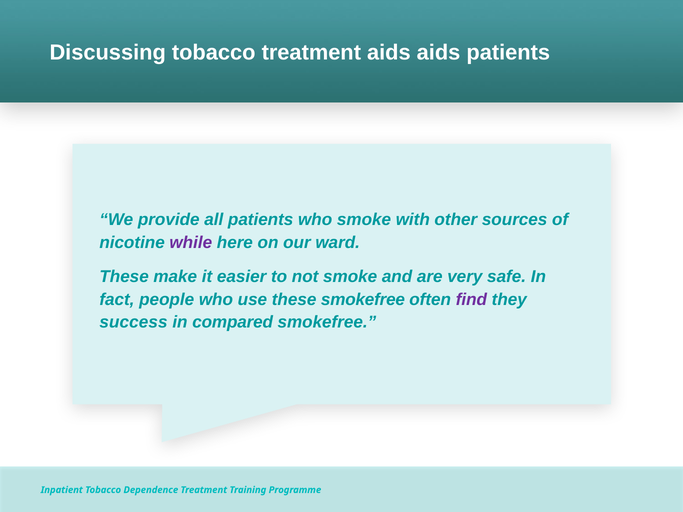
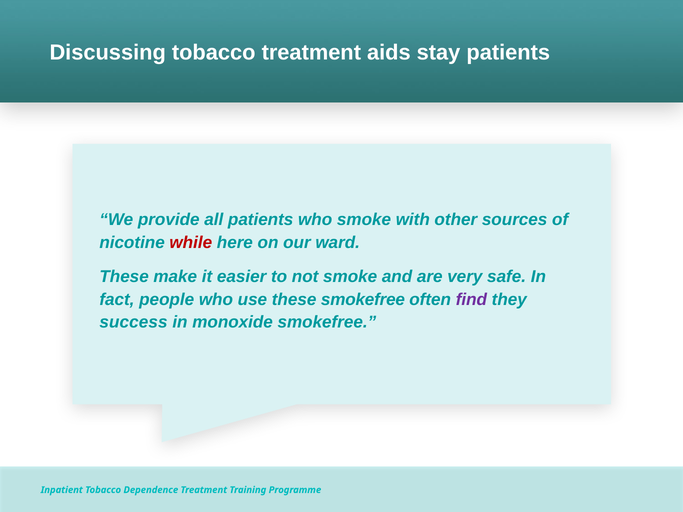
aids aids: aids -> stay (439, 53)
while colour: purple -> red (191, 243)
compared: compared -> monoxide (233, 322)
